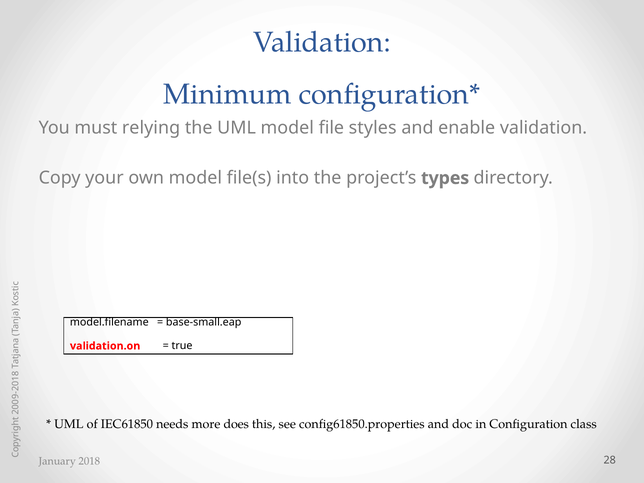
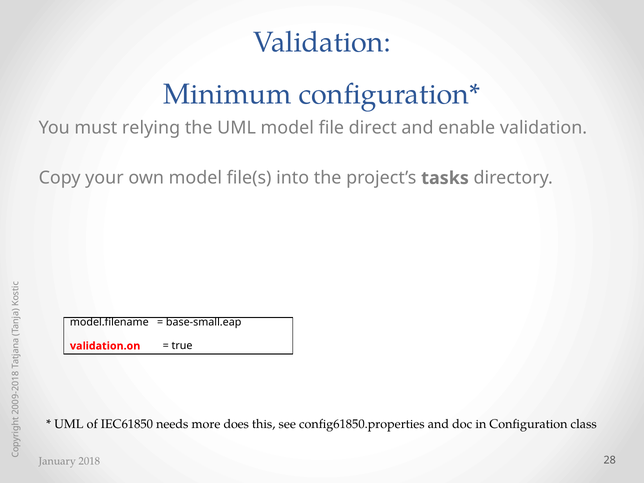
styles: styles -> direct (373, 128)
types: types -> tasks (445, 178)
